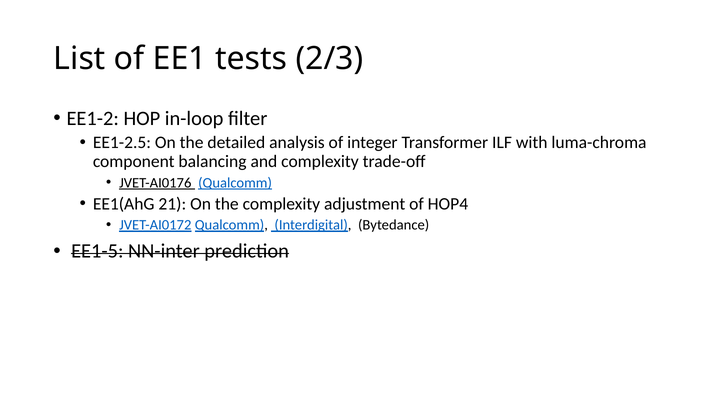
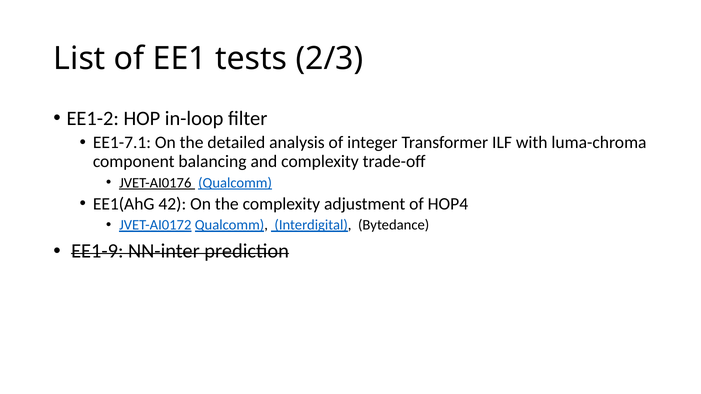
EE1-2.5: EE1-2.5 -> EE1-7.1 (122, 143)
21: 21 -> 42 (172, 204)
EE1-5: EE1-5 -> EE1-9 (97, 251)
